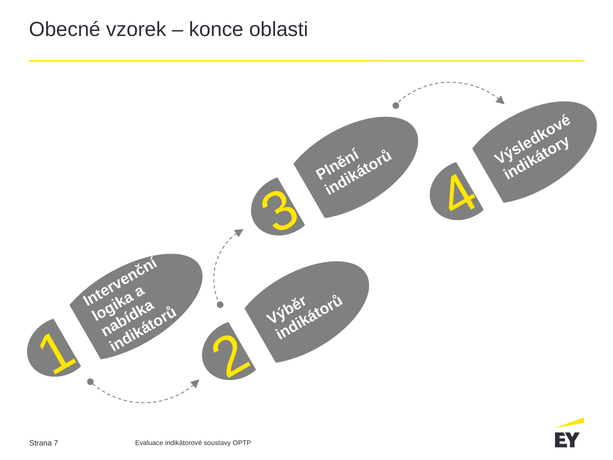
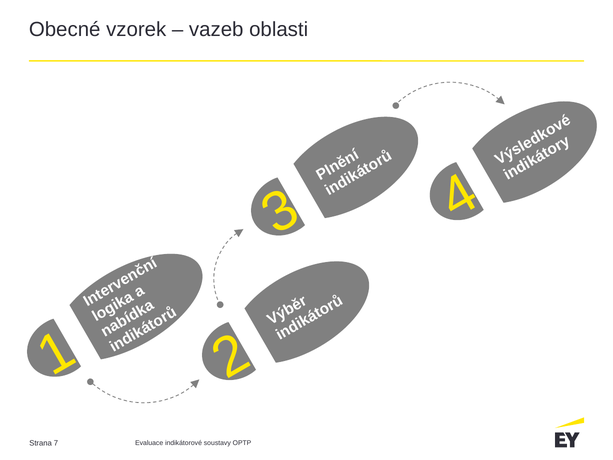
konce: konce -> vazeb (216, 30)
